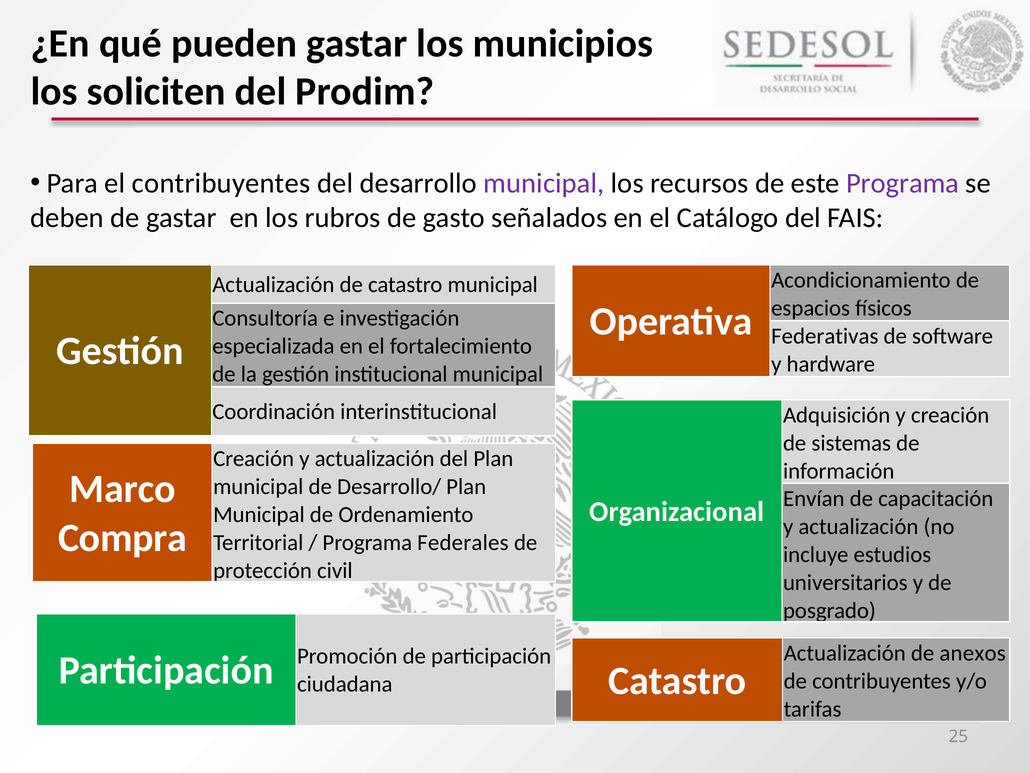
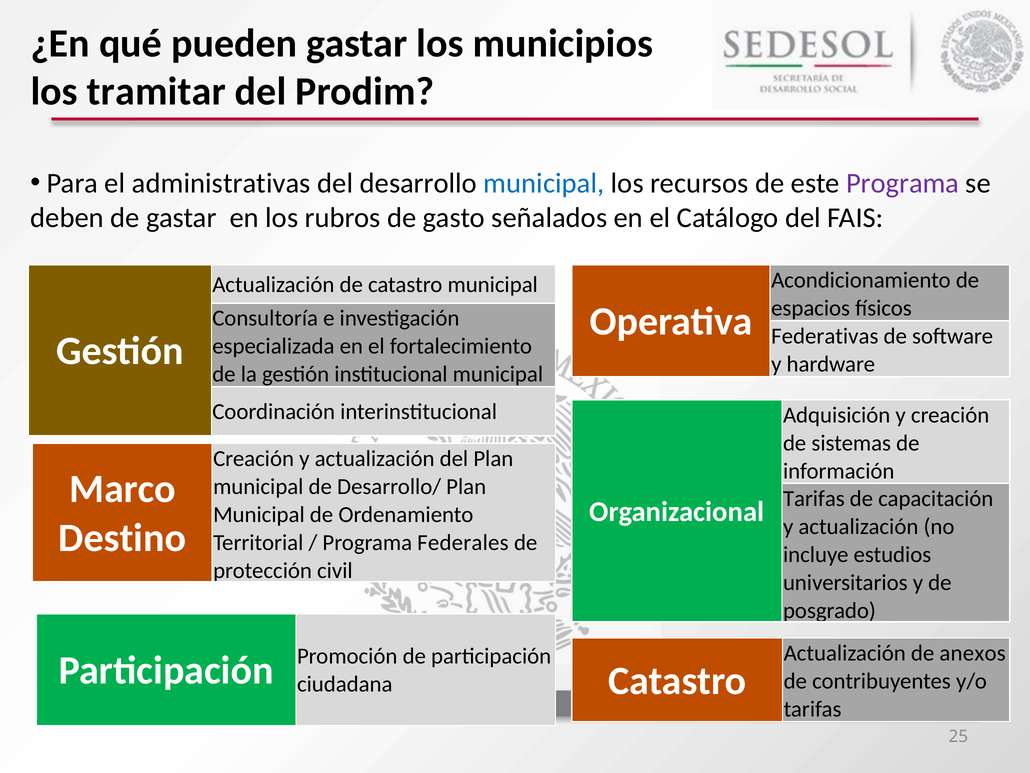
soliciten: soliciten -> tramitar (156, 92)
el contribuyentes: contribuyentes -> administrativas (221, 183)
municipal colour: purple -> blue (544, 183)
Envían: Envían -> Tarifas (814, 498)
Compra: Compra -> Destino (122, 538)
